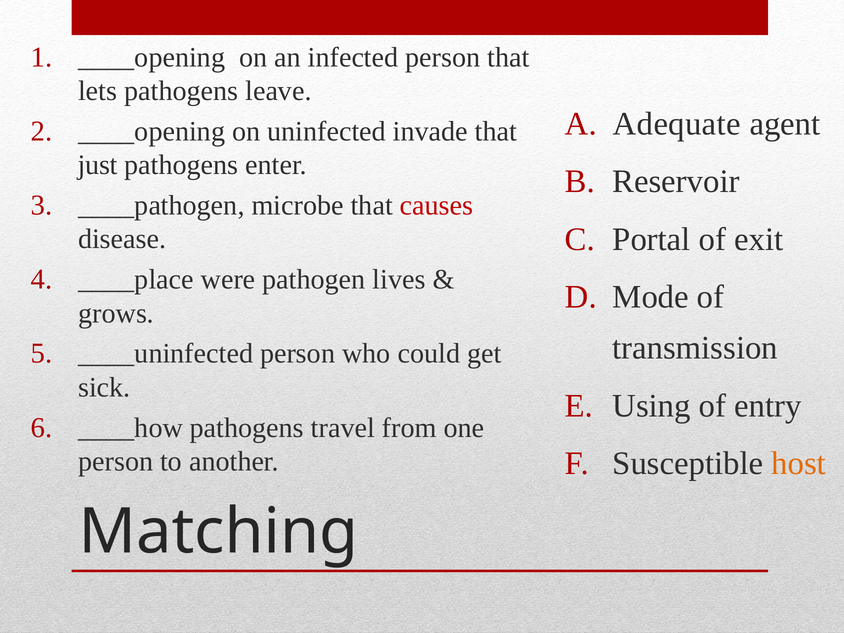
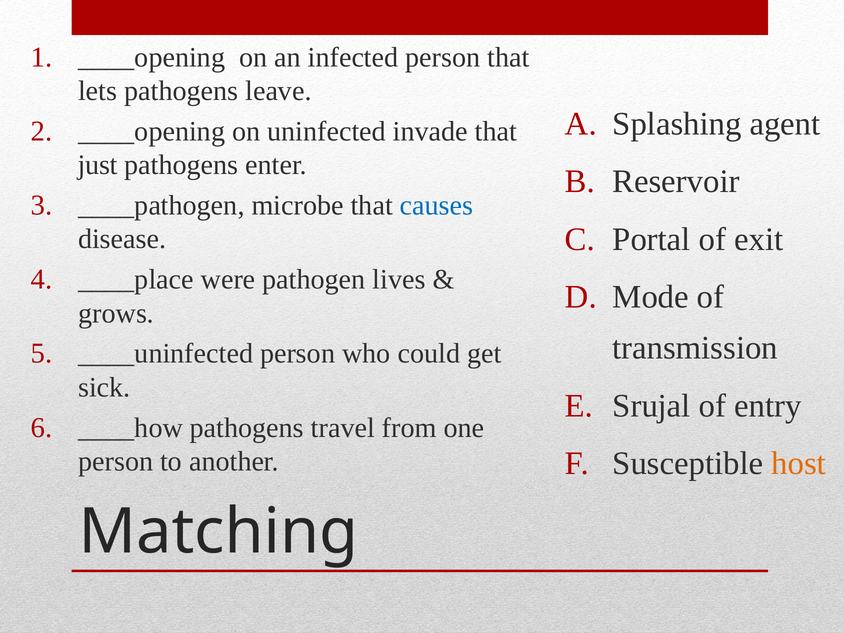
Adequate: Adequate -> Splashing (677, 124)
causes colour: red -> blue (437, 205)
Using: Using -> Srujal (651, 406)
